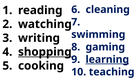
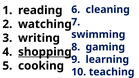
learning underline: present -> none (107, 60)
